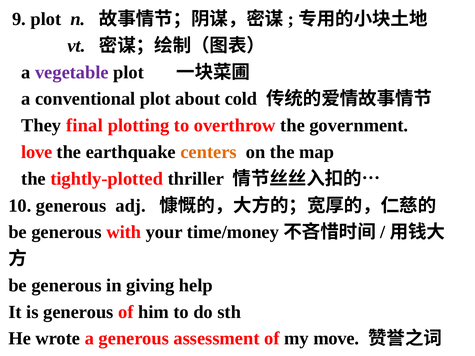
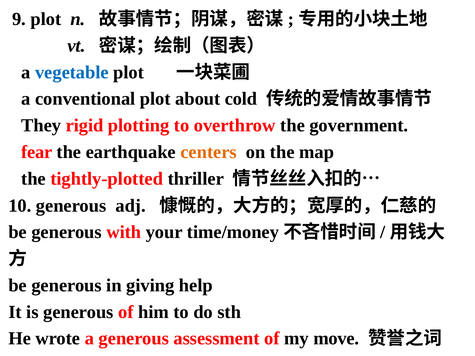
vegetable colour: purple -> blue (72, 72)
final: final -> rigid (85, 126)
love: love -> fear (37, 152)
